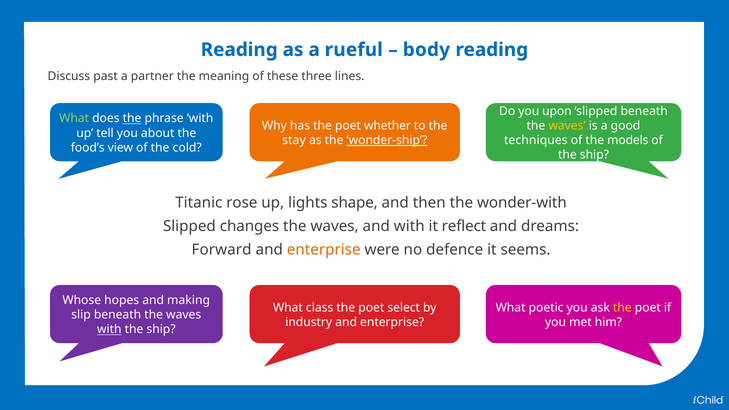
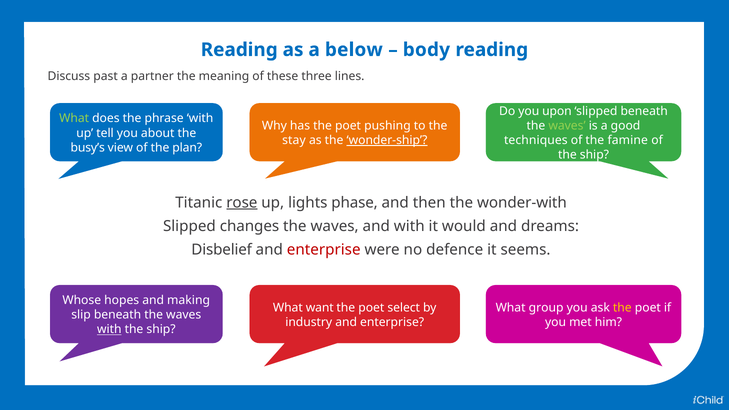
rueful: rueful -> below (354, 50)
the underline: present -> none (132, 118)
whether: whether -> pushing (387, 126)
waves colour: yellow -> light green (567, 126)
models: models -> famine (628, 140)
food’s: food’s -> busy’s (88, 148)
cold: cold -> plan (187, 148)
rose underline: none -> present (242, 203)
shape: shape -> phase (355, 203)
reflect: reflect -> would (464, 226)
Forward: Forward -> Disbelief (222, 250)
enterprise colour: orange -> red (324, 250)
class: class -> want (320, 308)
poetic: poetic -> group (546, 308)
